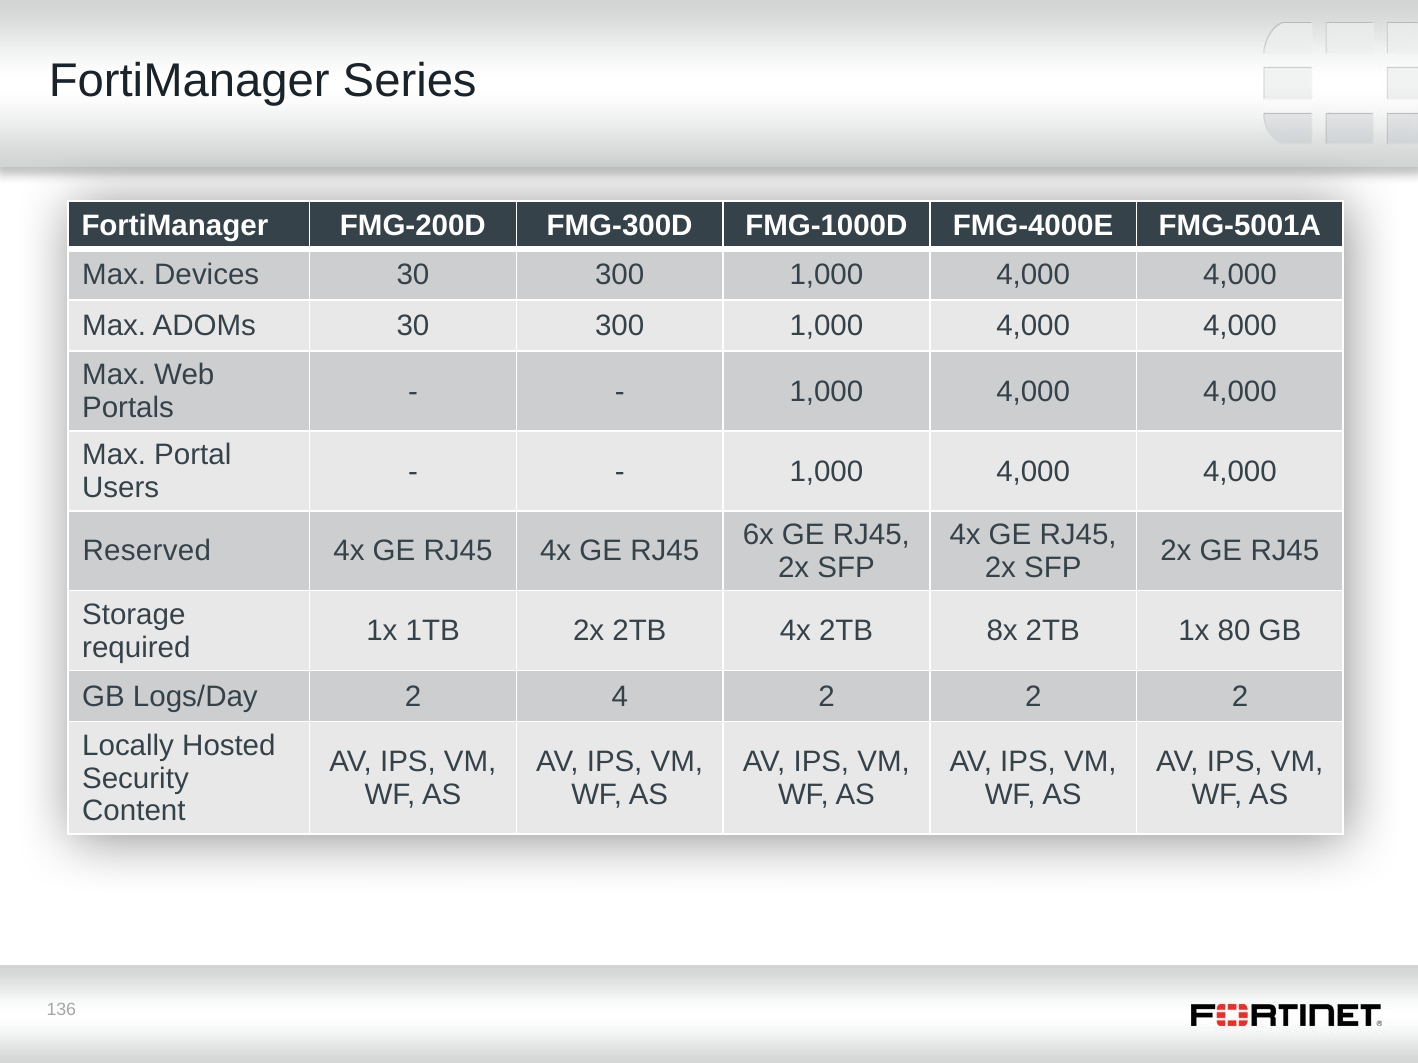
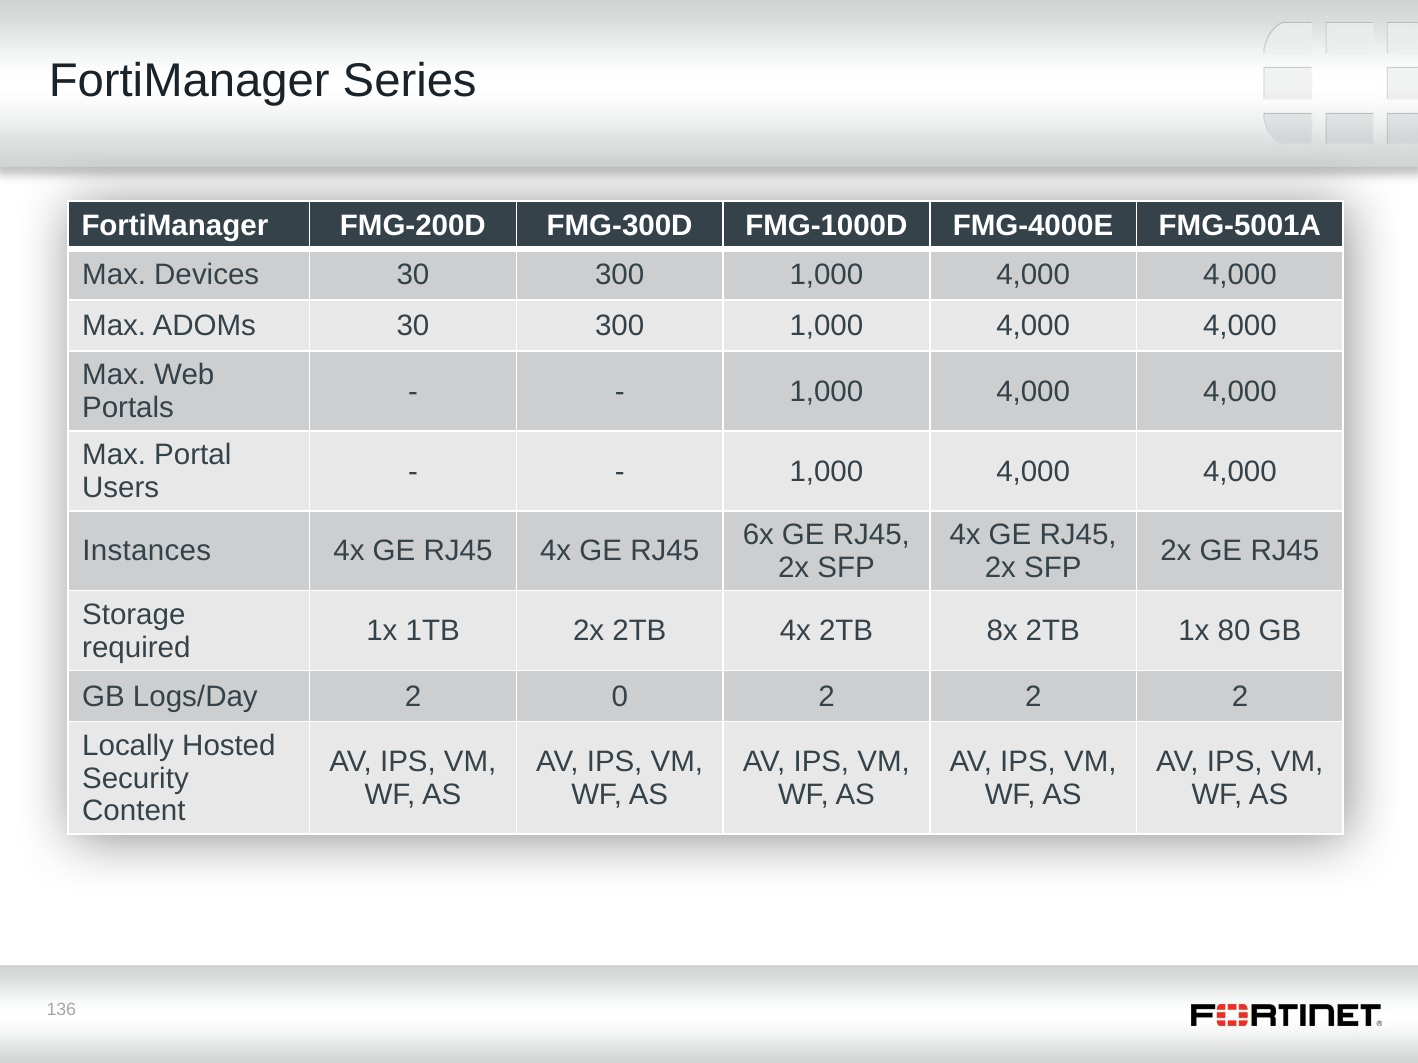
Reserved: Reserved -> Instances (147, 551)
4: 4 -> 0 (620, 697)
